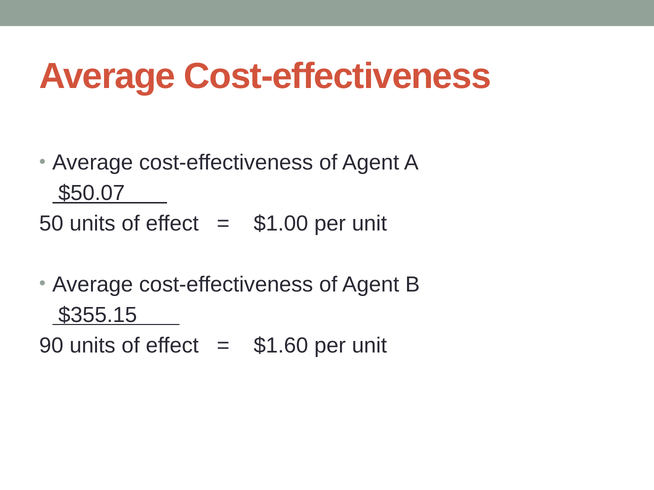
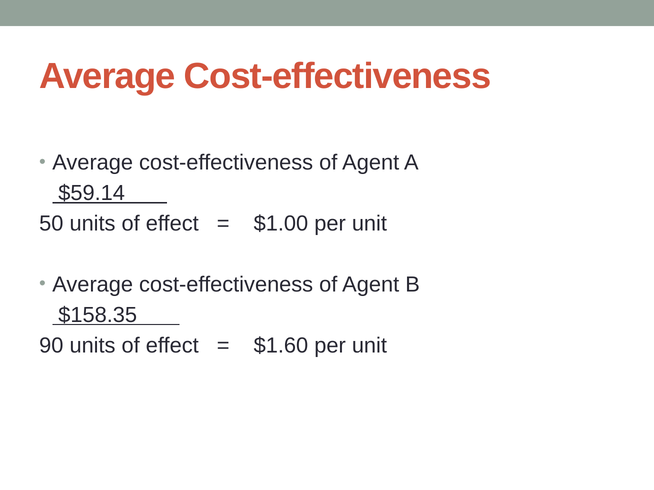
$50.07: $50.07 -> $59.14 (92, 193)
$355.15: $355.15 -> $158.35 (98, 315)
